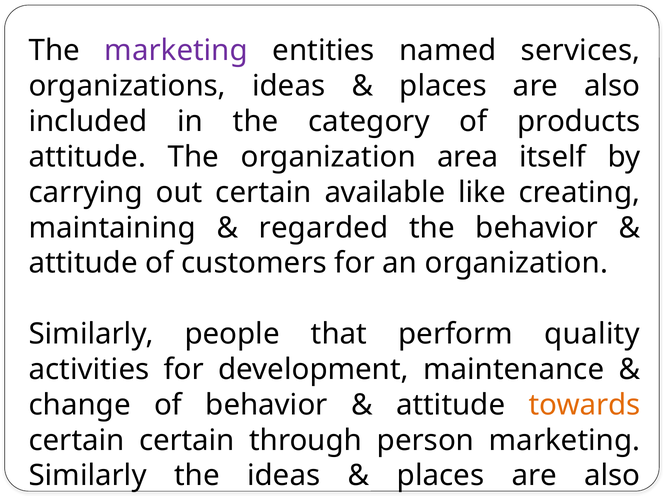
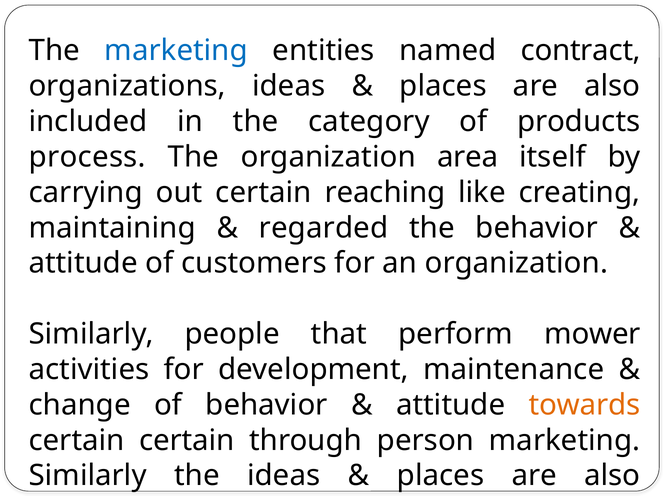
marketing colour: purple -> blue (176, 51)
services: services -> contract (581, 51)
attitude: attitude -> process (87, 157)
available: available -> reaching (385, 192)
quality: quality -> mower (592, 334)
